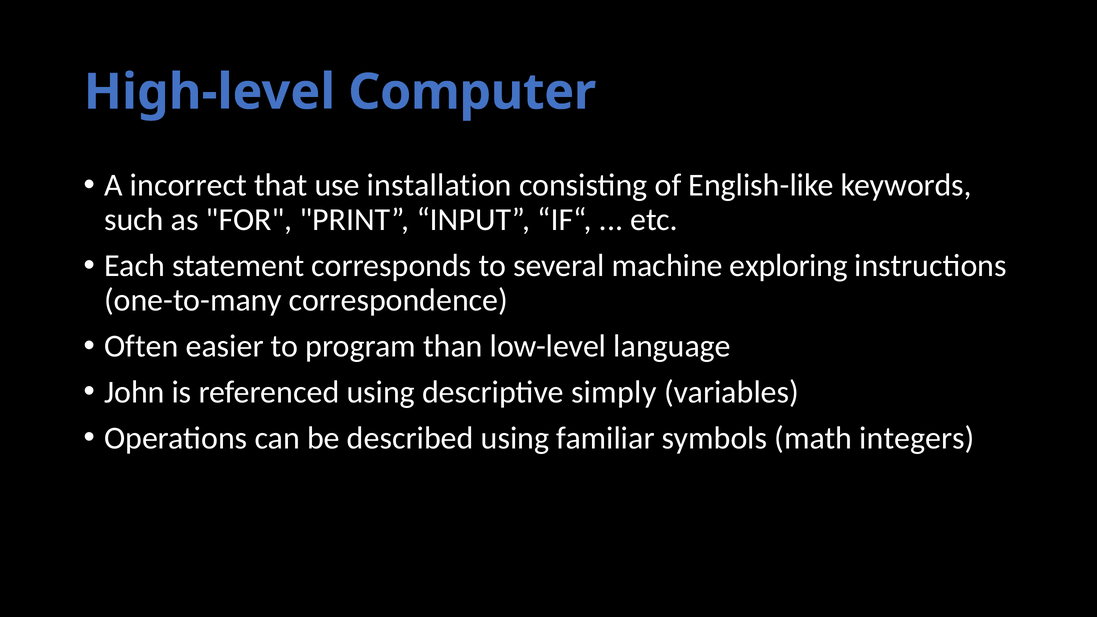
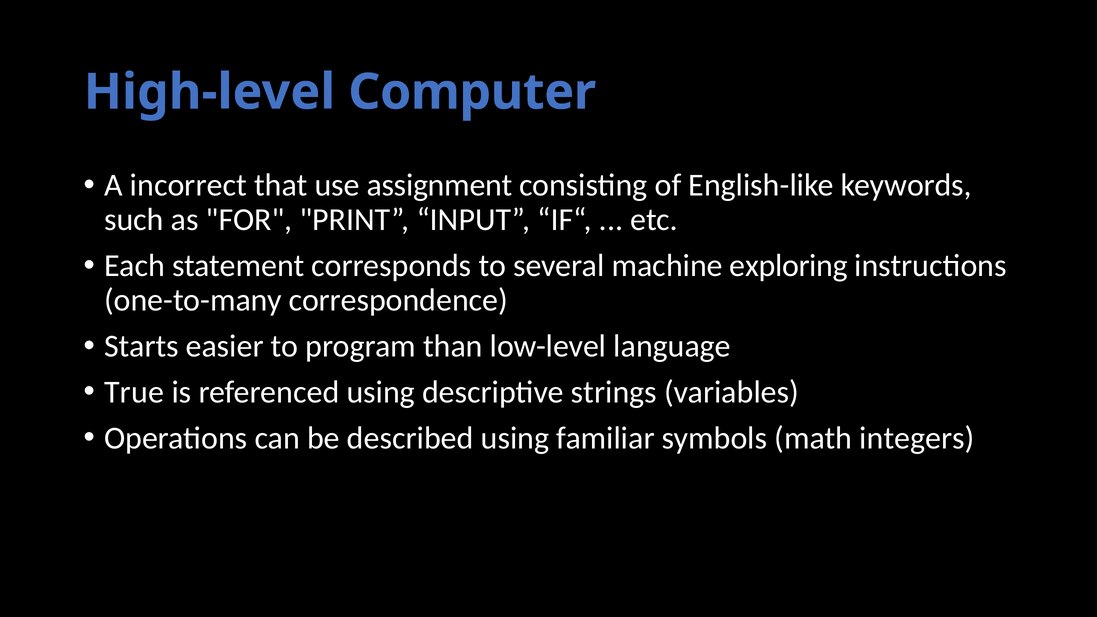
installation: installation -> assignment (440, 185)
Often: Often -> Starts (141, 346)
John: John -> True (134, 392)
simply: simply -> strings (614, 392)
